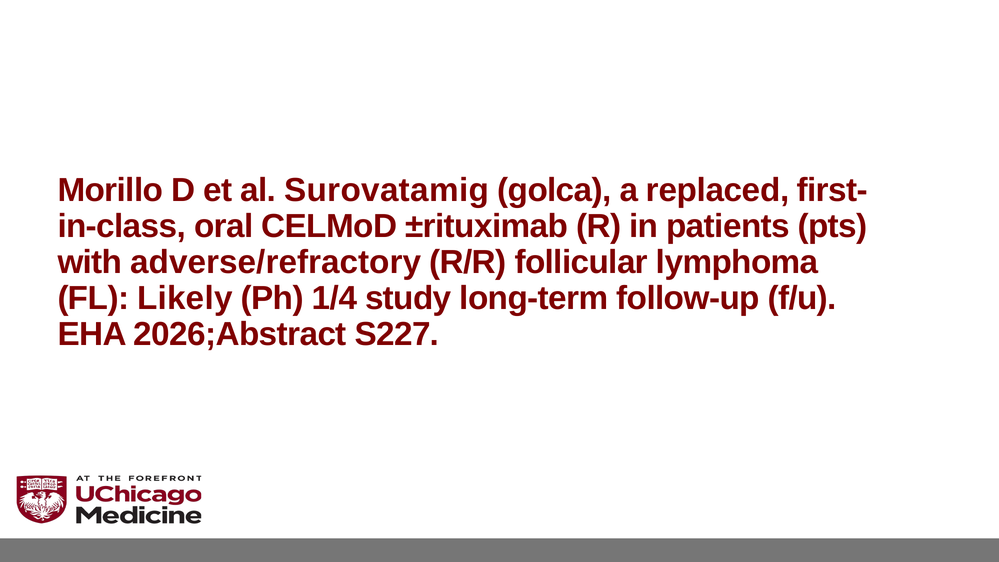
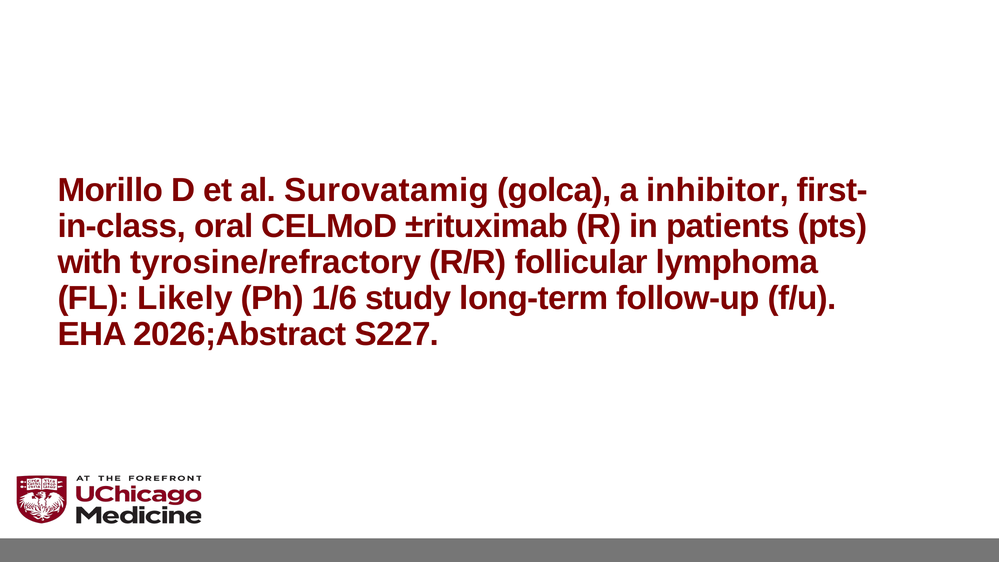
replaced: replaced -> inhibitor (717, 190)
adverse/refractory: adverse/refractory -> tyrosine/refractory (276, 262)
1/4: 1/4 -> 1/6 (335, 298)
